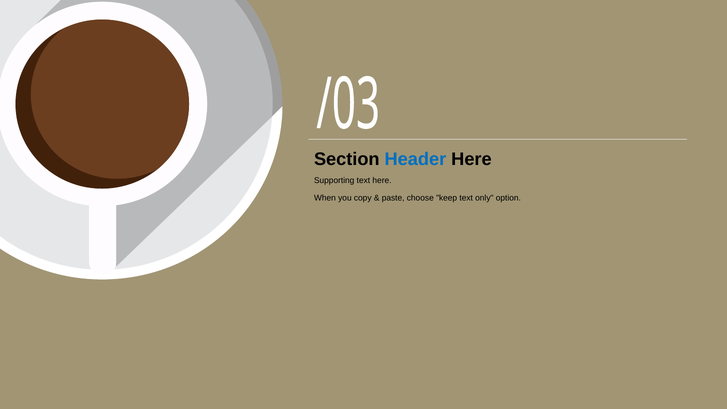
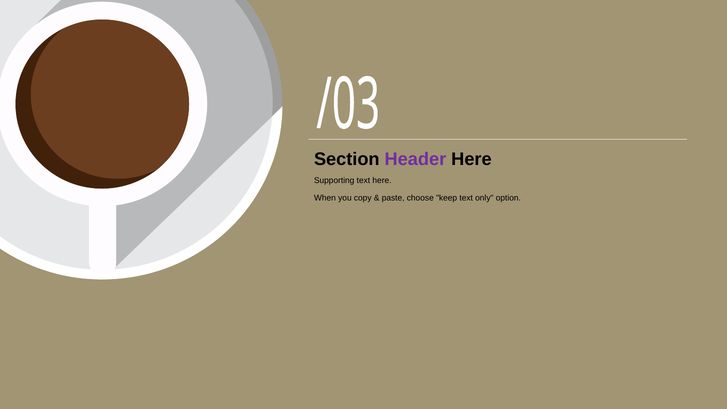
Header colour: blue -> purple (415, 159)
